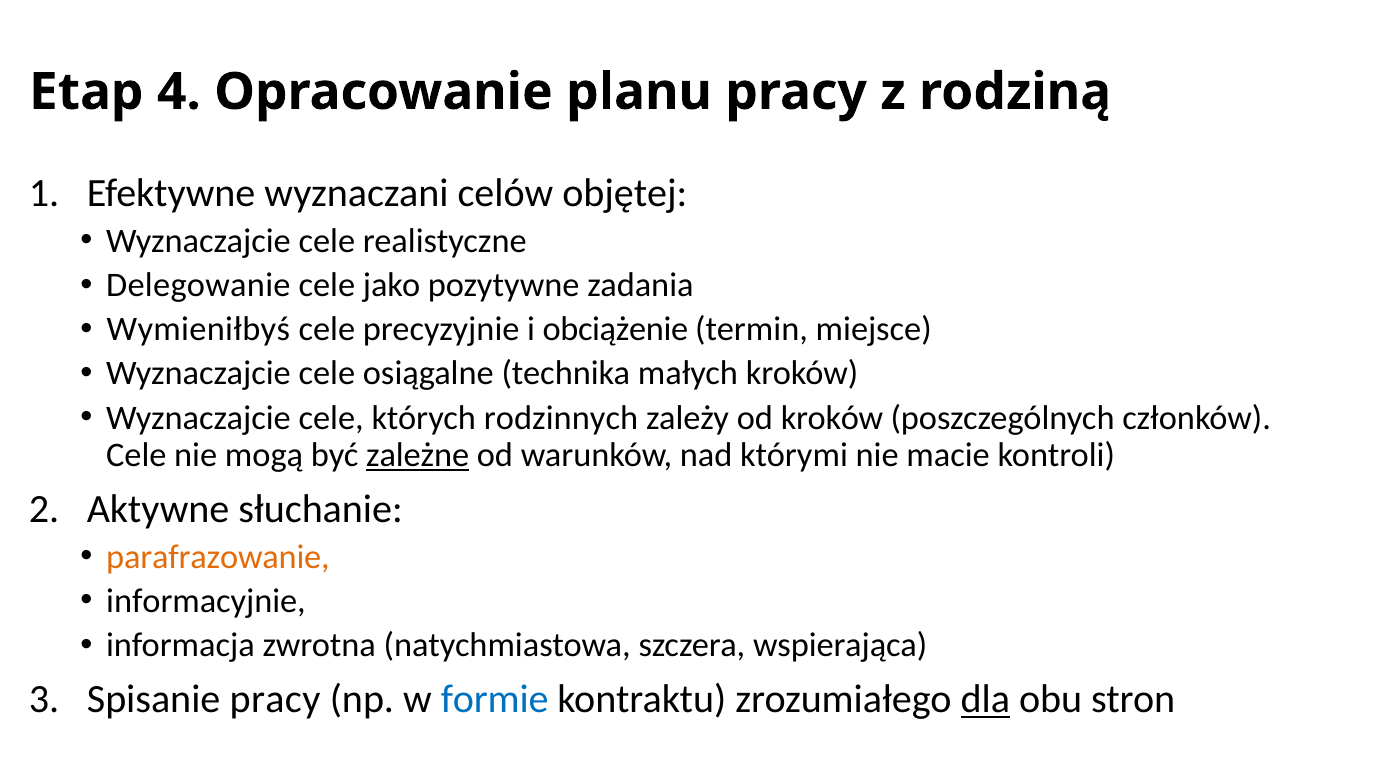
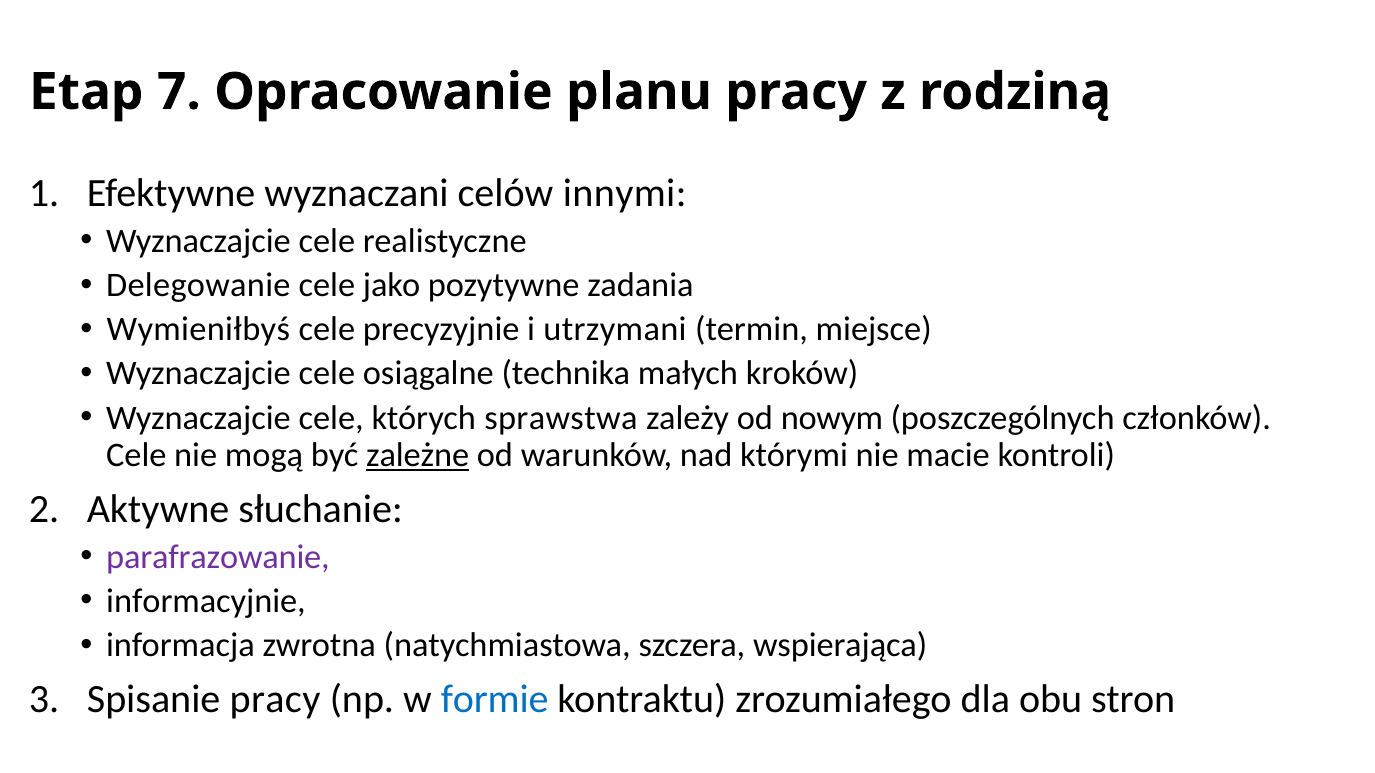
4: 4 -> 7 (179, 92)
objętej: objętej -> innymi (625, 194)
obciążenie: obciążenie -> utrzymani (615, 330)
rodzinnych: rodzinnych -> sprawstwa (561, 418)
od kroków: kroków -> nowym (832, 418)
parafrazowanie colour: orange -> purple (218, 557)
dla underline: present -> none (985, 700)
